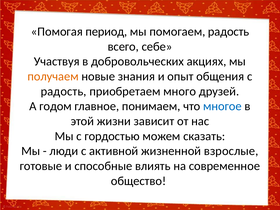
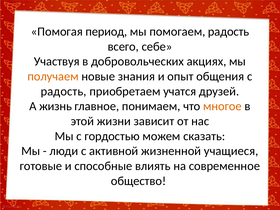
много: много -> учатся (180, 91)
годом: годом -> жизнь (56, 106)
многое colour: blue -> orange (222, 106)
взрослые: взрослые -> учащиеся (231, 151)
